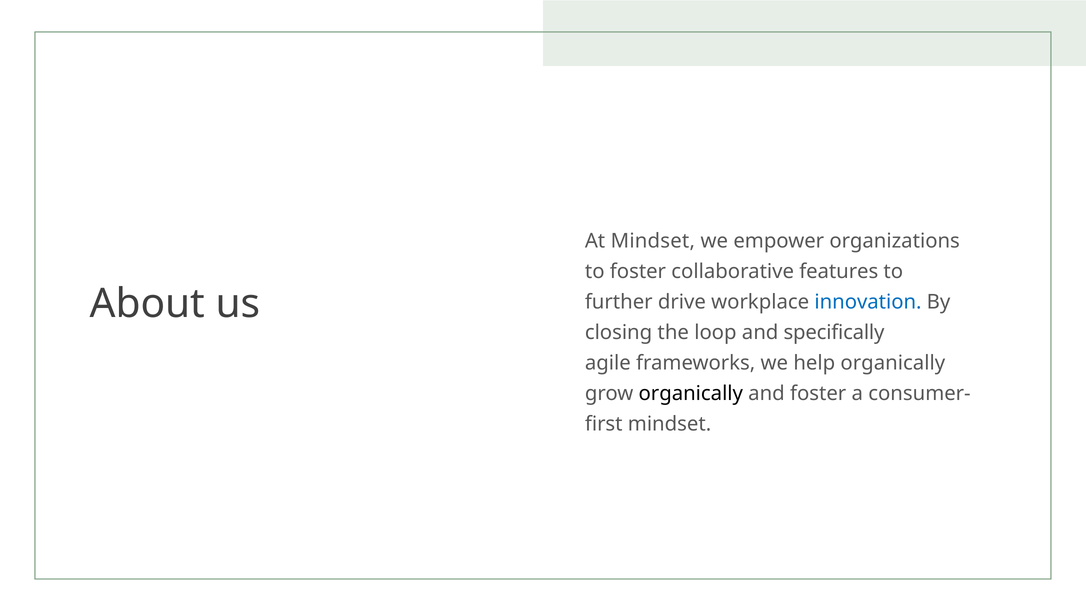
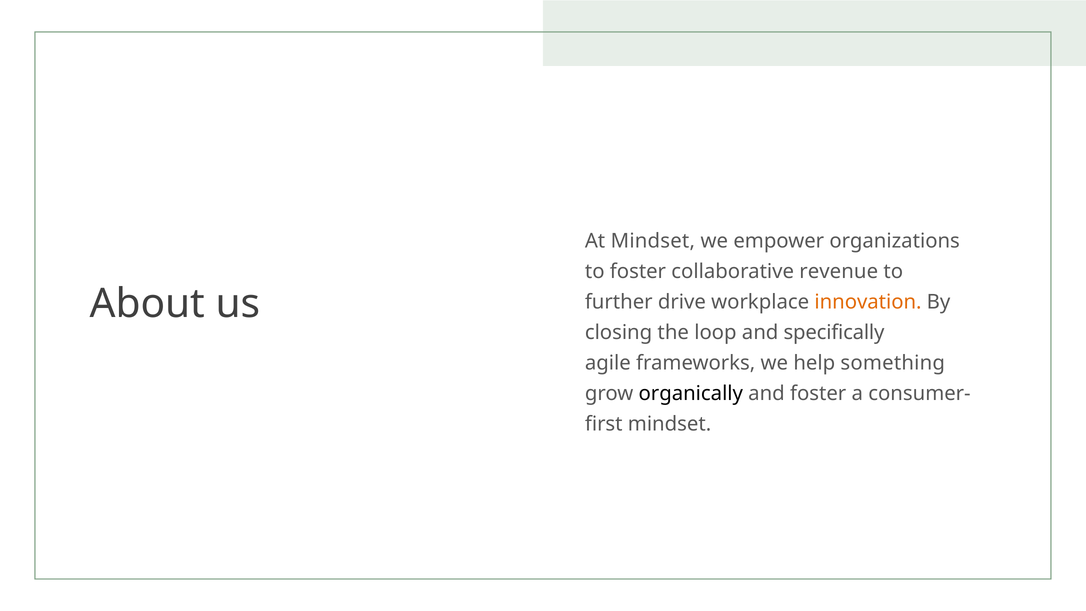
features: features -> revenue (839, 272)
innovation colour: blue -> orange (868, 302)
help organically: organically -> something (893, 363)
